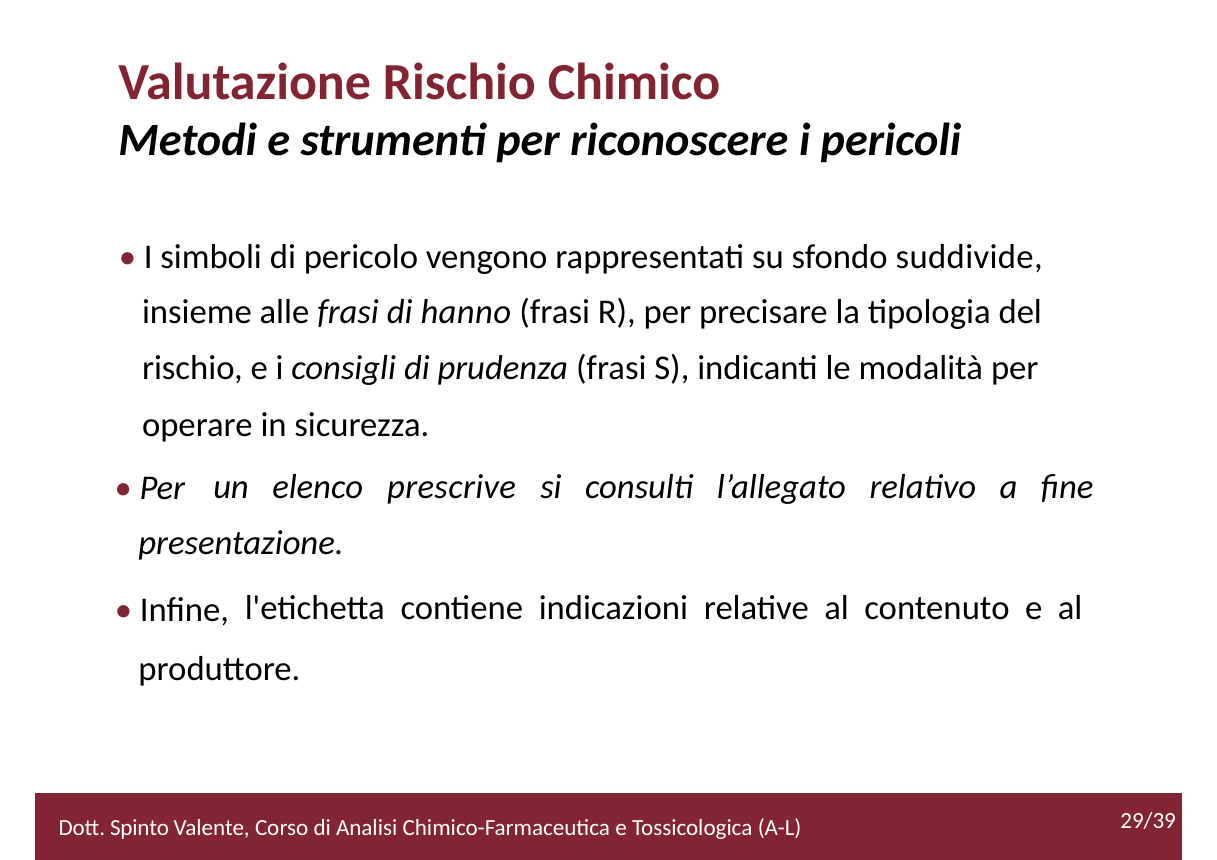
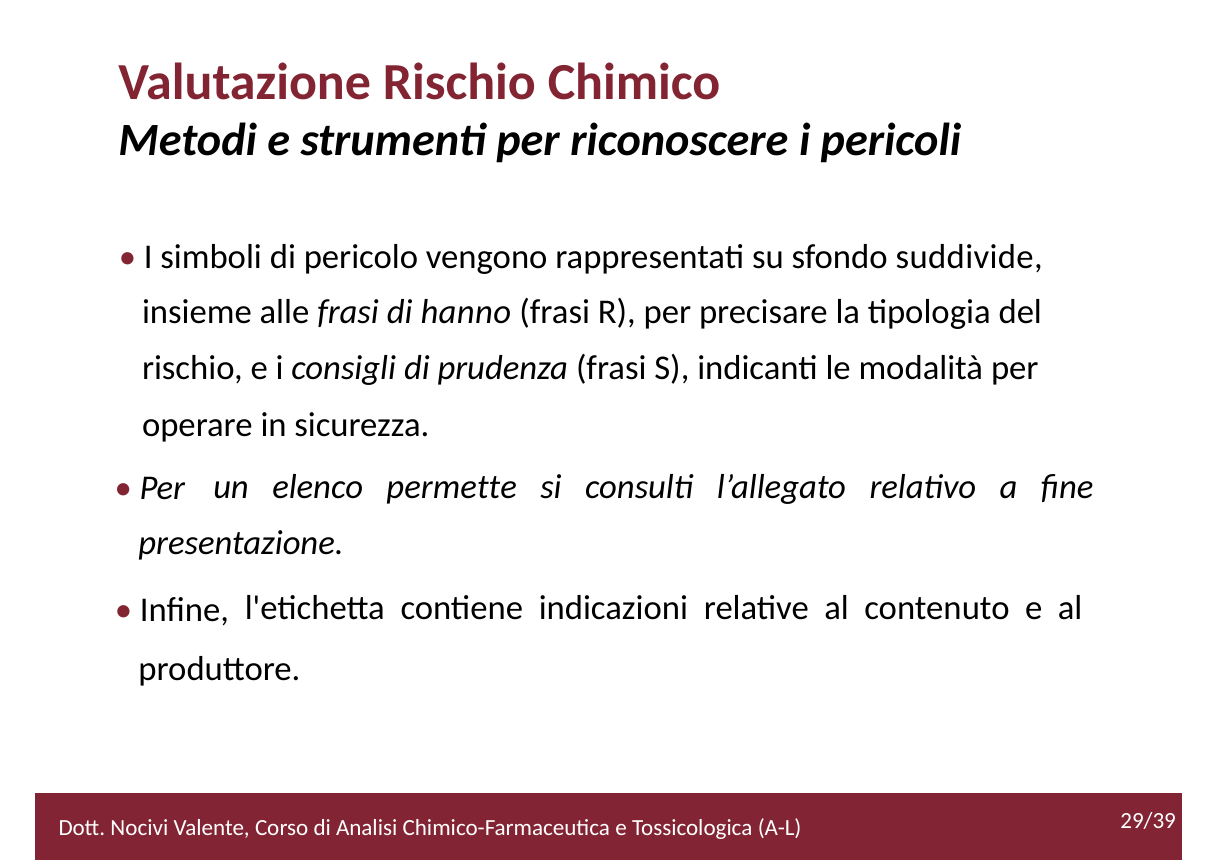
prescrive: prescrive -> permette (452, 487)
Spinto: Spinto -> Nocivi (139, 828)
